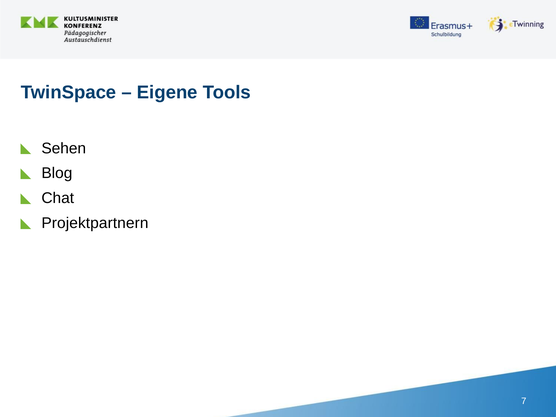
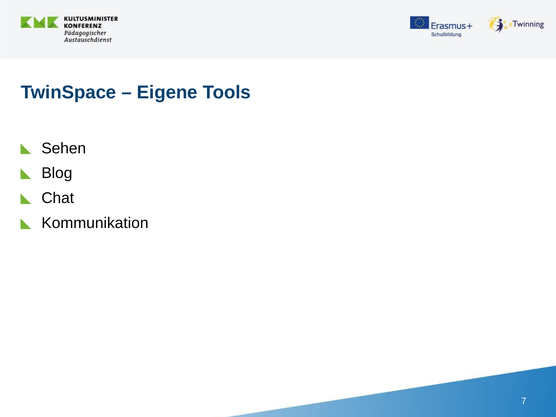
Projektpartnern: Projektpartnern -> Kommunikation (95, 223)
